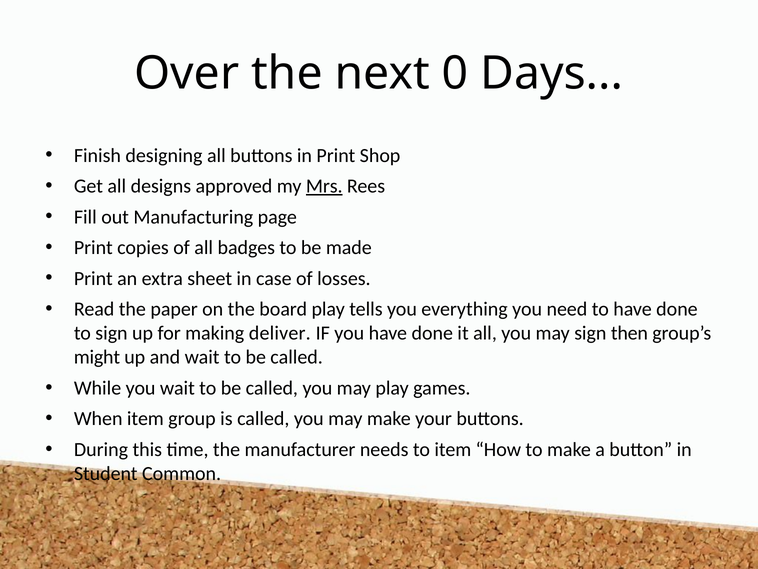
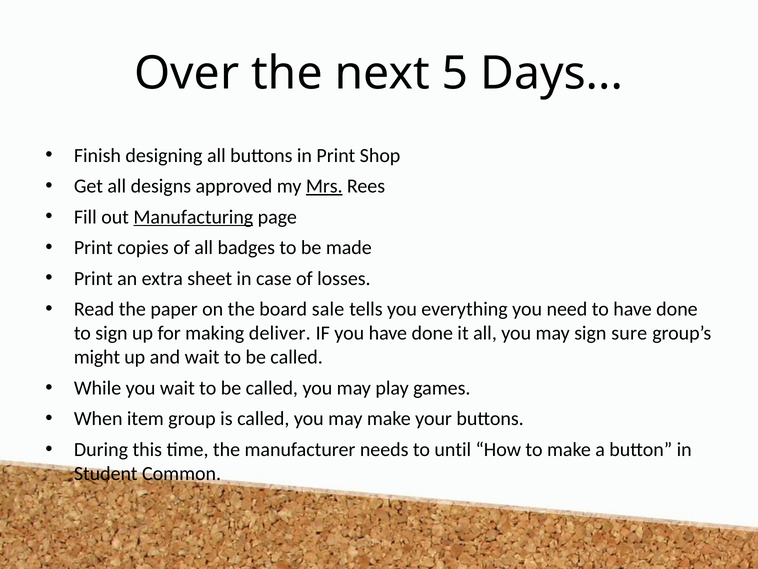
0: 0 -> 5 (455, 73)
Manufacturing underline: none -> present (193, 217)
board play: play -> sale (328, 309)
then: then -> sure (629, 333)
to item: item -> until (453, 449)
